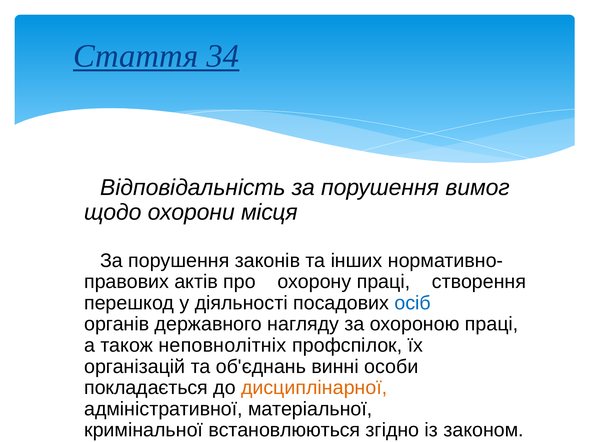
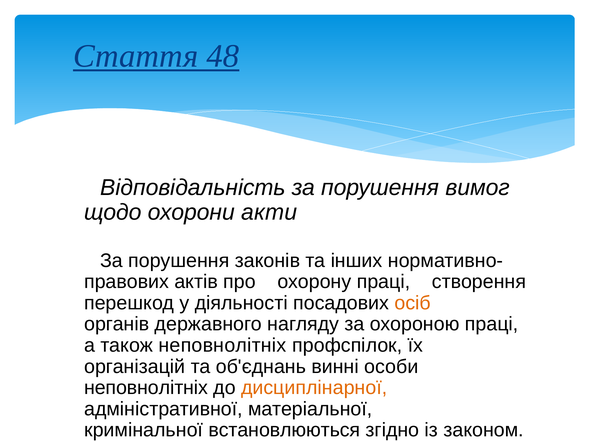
34: 34 -> 48 (223, 56)
місця: місця -> акти (269, 212)
осіб colour: blue -> orange (413, 303)
покладається: покладається -> неповнолітніх (146, 388)
